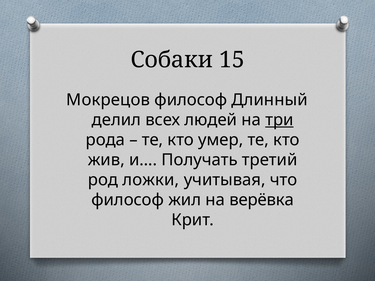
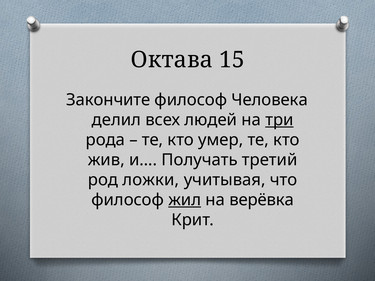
Собаки: Собаки -> Октава (172, 60)
Мокрецов: Мокрецов -> Закончите (108, 100)
Длинный: Длинный -> Человека (270, 100)
жил underline: none -> present (185, 200)
